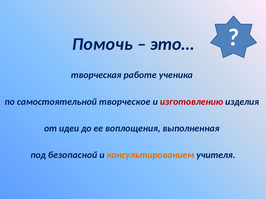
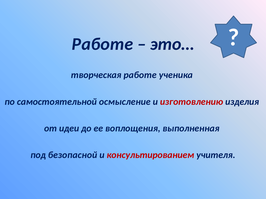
Помочь: Помочь -> Работе (102, 44)
творческое: творческое -> осмысление (125, 102)
консультированием colour: orange -> red (150, 155)
